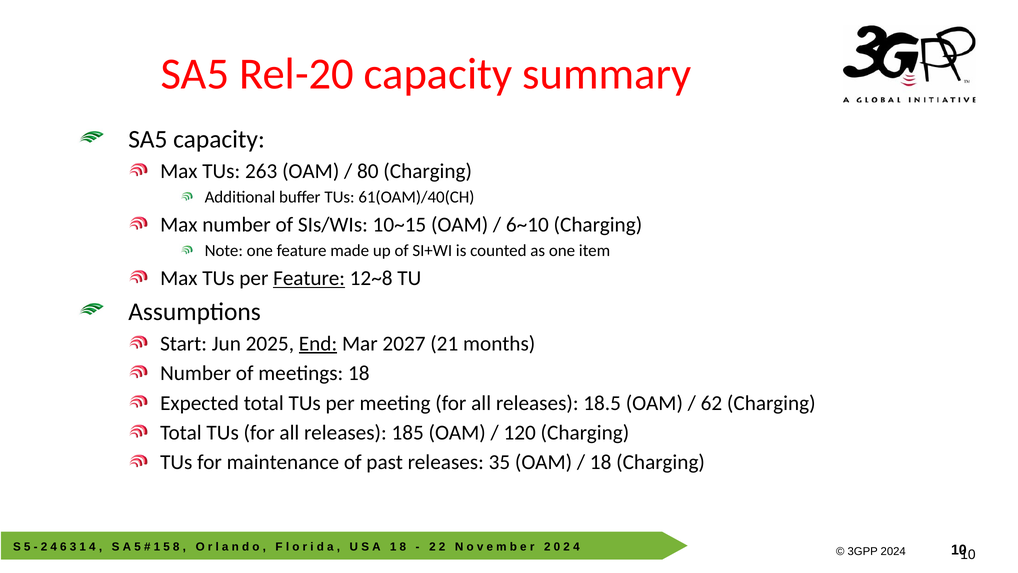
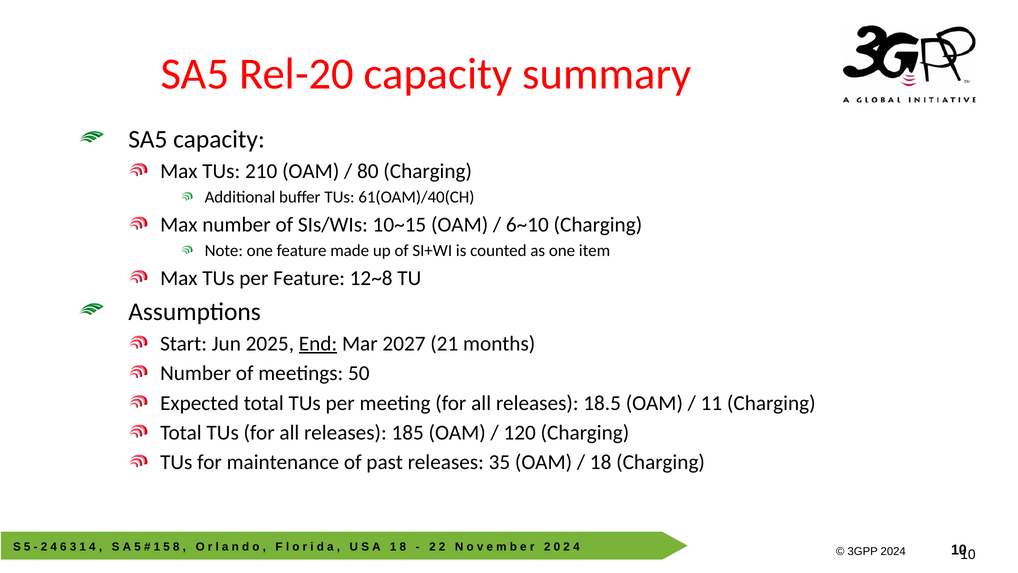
263: 263 -> 210 (261, 171)
Feature underline: present -> none (309, 278)
meetings 18: 18 -> 50 (359, 373)
62: 62 -> 11 (711, 403)
